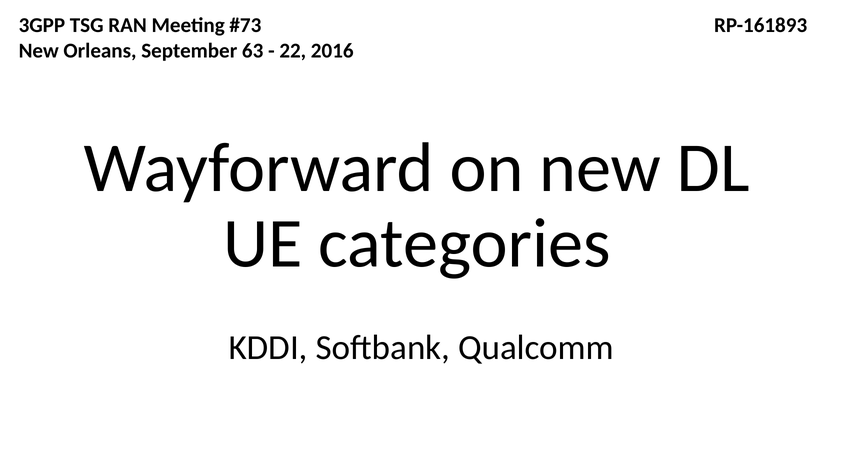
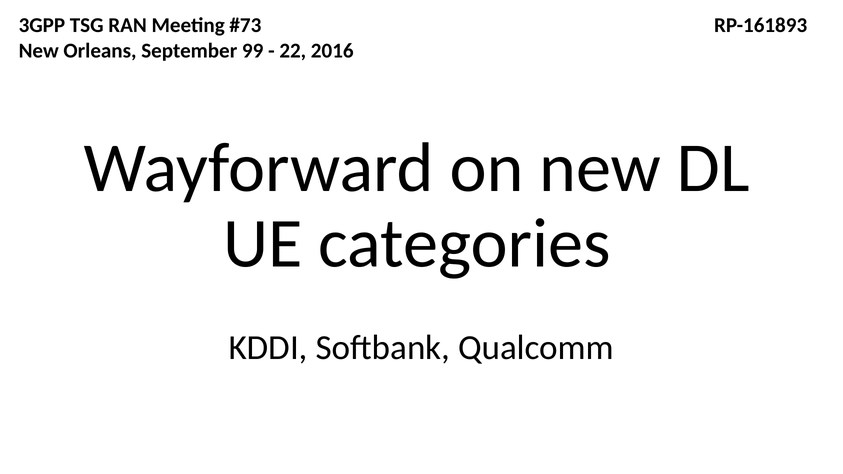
63: 63 -> 99 (253, 51)
